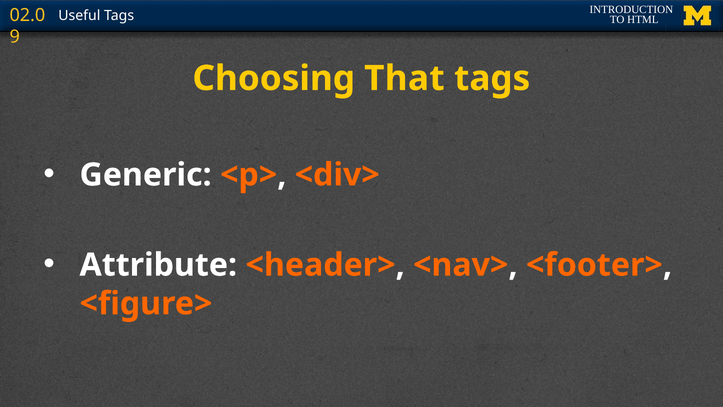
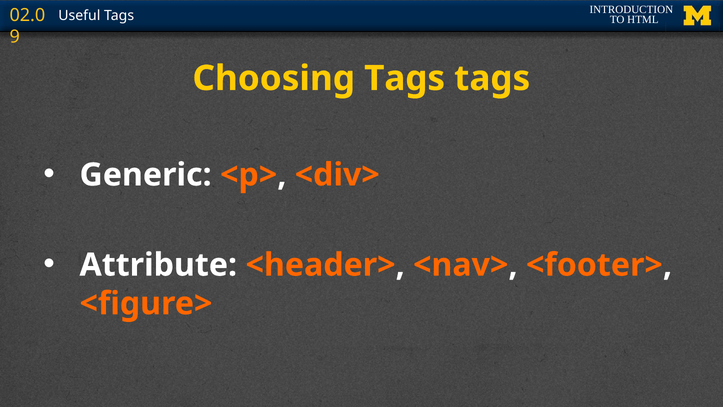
Choosing That: That -> Tags (405, 78)
